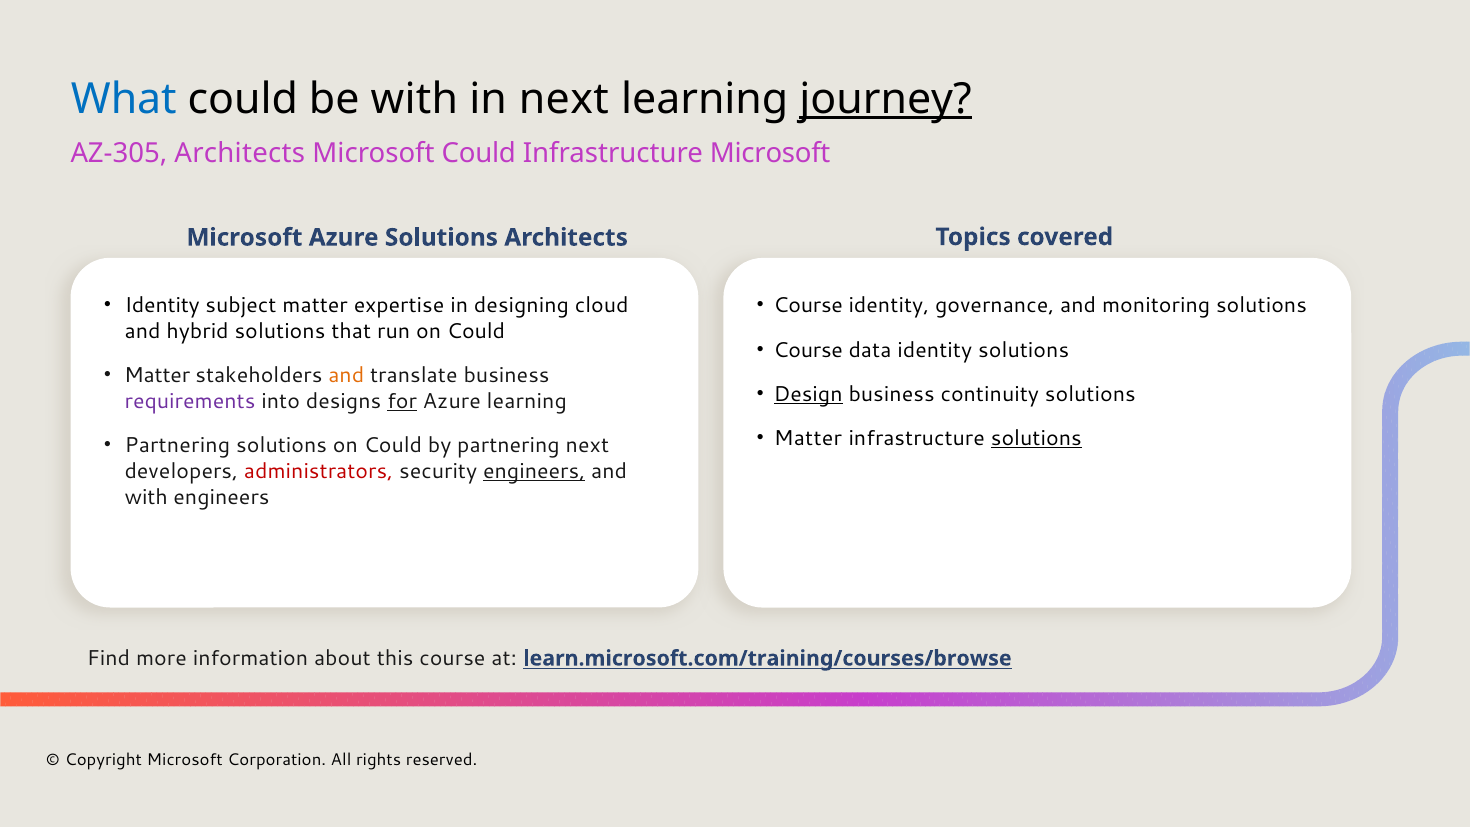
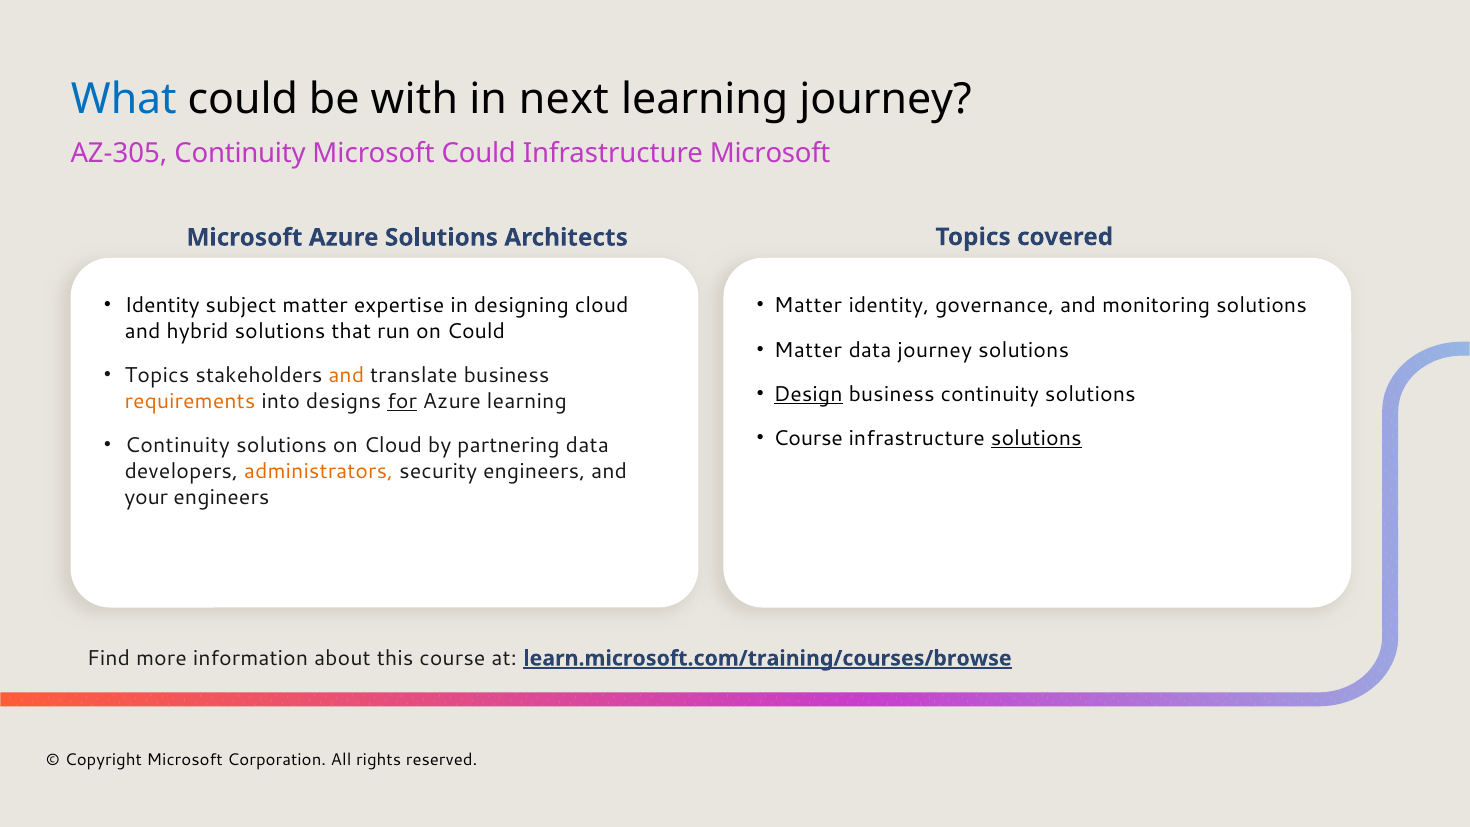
journey underline: present -> none (886, 99)
AZ-305 Architects: Architects -> Continuity (240, 153)
Course: Course -> Matter (808, 306)
Course: Course -> Matter (808, 350)
data identity: identity -> journey (935, 350)
Matter: Matter -> Topics (157, 376)
requirements colour: purple -> orange (190, 401)
Matter: Matter -> Course (808, 438)
Partnering: Partnering -> Continuity (177, 445)
solutions on Could: Could -> Cloud (393, 445)
partnering next: next -> data (587, 445)
administrators colour: red -> orange (319, 471)
engineers underline: present -> none (534, 471)
with: with -> your (146, 497)
learn.microsoft.com/training/courses/browse underline: none -> present (767, 658)
